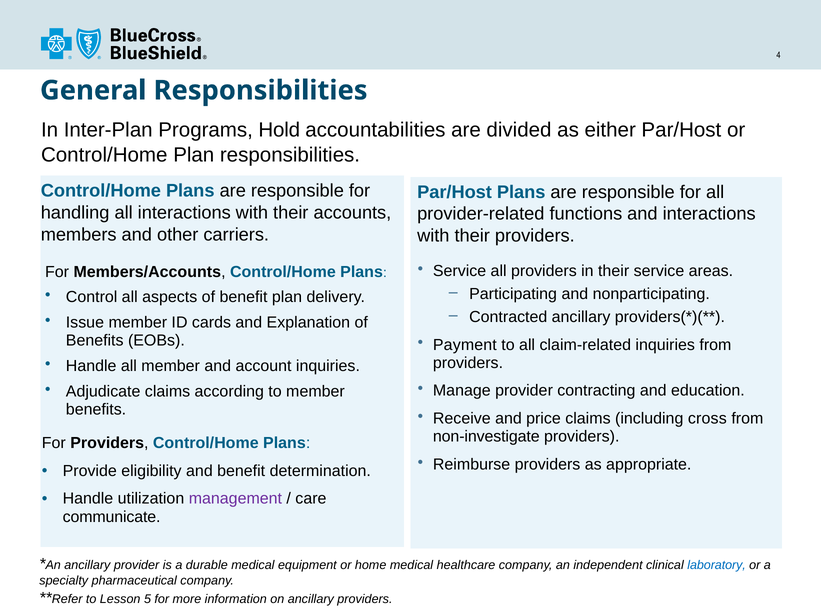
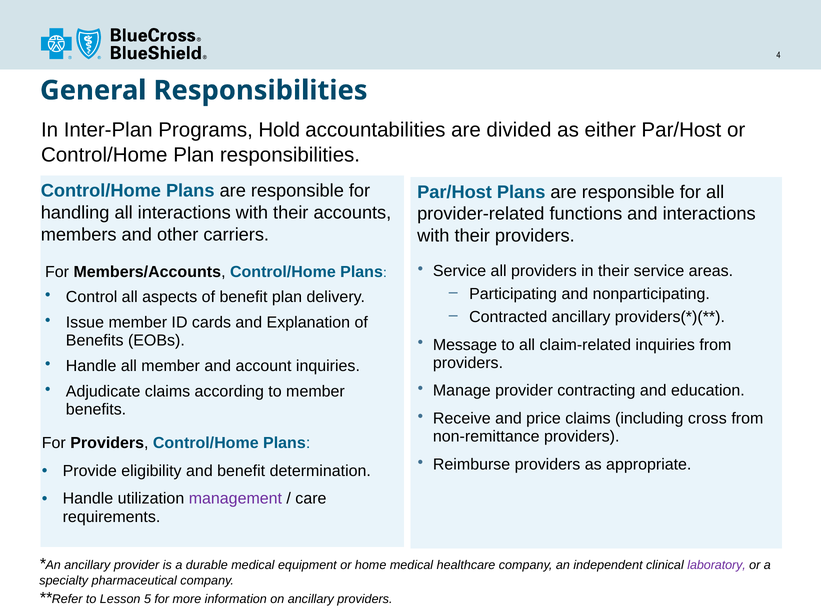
Payment: Payment -> Message (465, 345)
non-investigate: non-investigate -> non-remittance (486, 437)
communicate: communicate -> requirements (111, 517)
laboratory colour: blue -> purple (717, 565)
